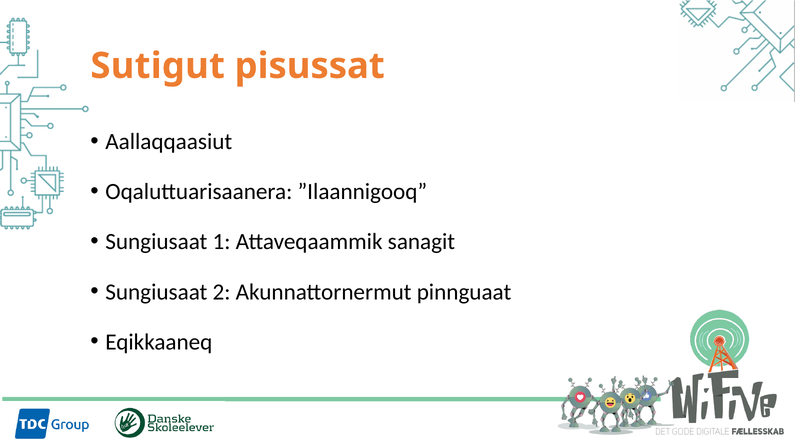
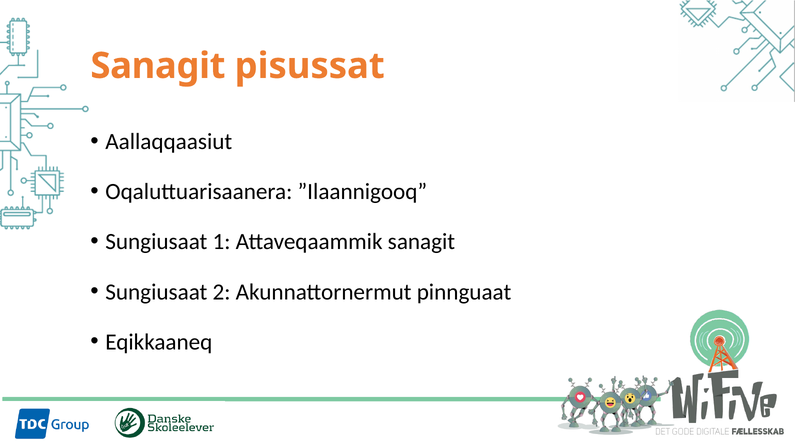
Sutigut: Sutigut -> Sanagit (158, 66)
